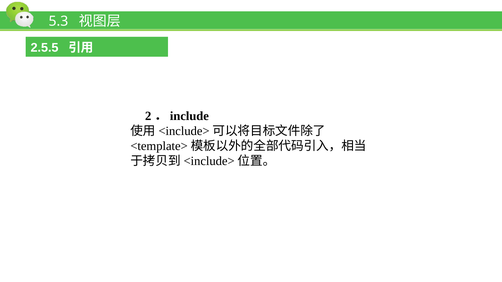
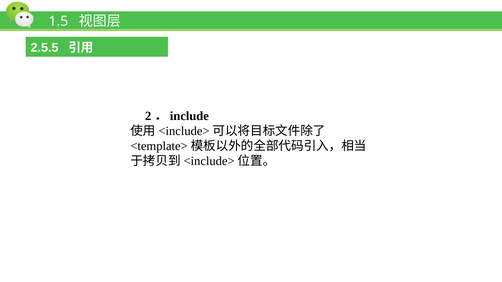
5.3: 5.3 -> 1.5 (58, 21)
